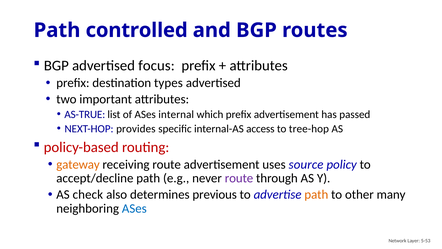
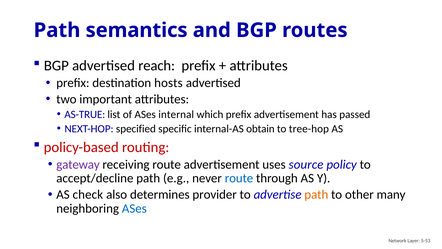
controlled: controlled -> semantics (137, 30)
focus: focus -> reach (157, 66)
types: types -> hosts (168, 83)
provides: provides -> specified (136, 129)
access: access -> obtain (260, 129)
gateway colour: orange -> purple (78, 164)
route colour: purple -> blue (239, 178)
previous: previous -> provider (215, 194)
